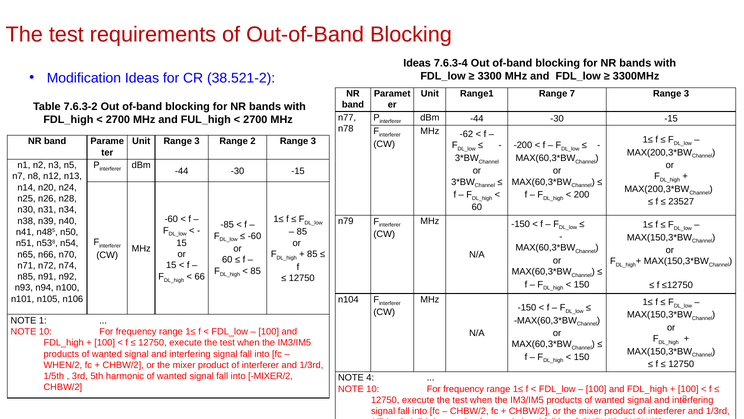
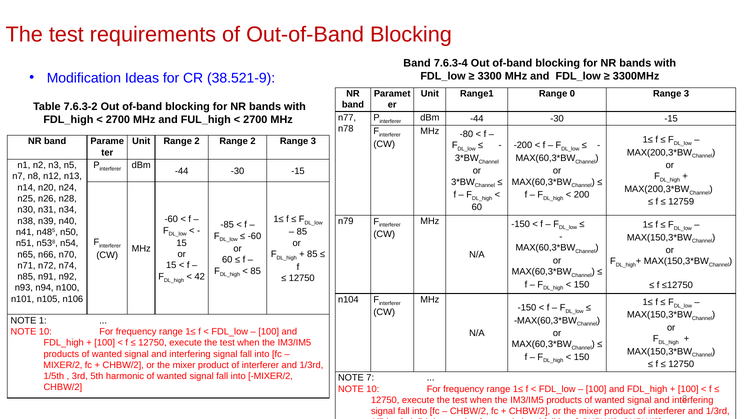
Ideas: Ideas -> Band (417, 63)
38.521-2: 38.521-2 -> 38.521-9 (241, 78)
7: 7 -> 0 (572, 94)
-62: -62 -> -80 (466, 134)
Unit Range 3: 3 -> 2 (197, 141)
23527: 23527 -> 12759 (681, 202)
66: 66 -> 42 (200, 276)
WHEN/2: WHEN/2 -> MIXER/2 (63, 365)
4: 4 -> 7 (370, 377)
